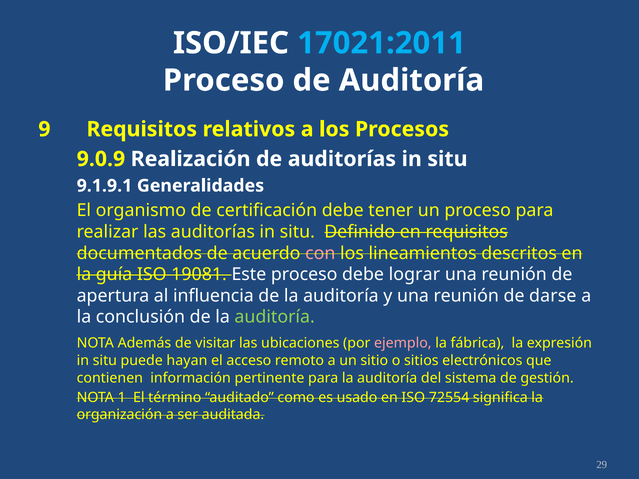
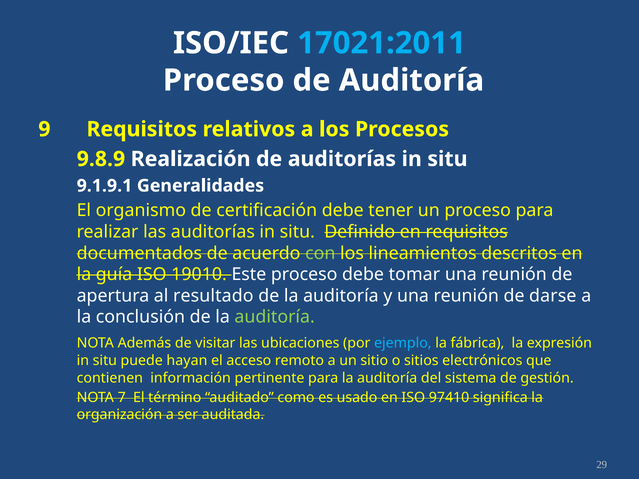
9.0.9: 9.0.9 -> 9.8.9 (101, 159)
con colour: pink -> light green (320, 253)
19081: 19081 -> 19010 (199, 275)
lograr: lograr -> tomar (414, 275)
influencia: influencia -> resultado (213, 296)
ejemplo colour: pink -> light blue (403, 343)
1: 1 -> 7 (122, 398)
72554: 72554 -> 97410 (449, 398)
